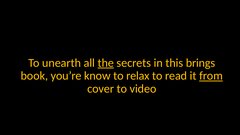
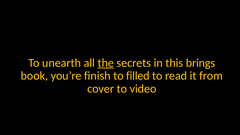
know: know -> finish (97, 76)
relax: relax -> filled (138, 76)
from underline: present -> none (211, 76)
